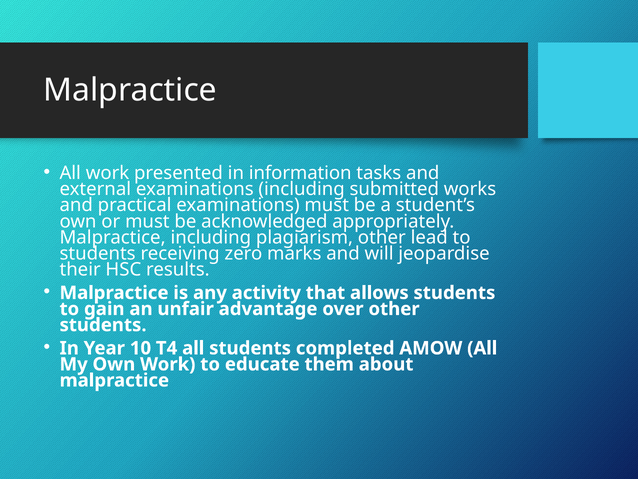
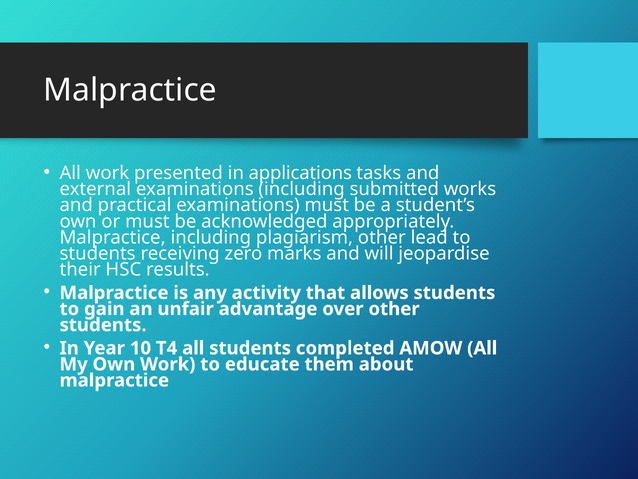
information: information -> applications (300, 173)
